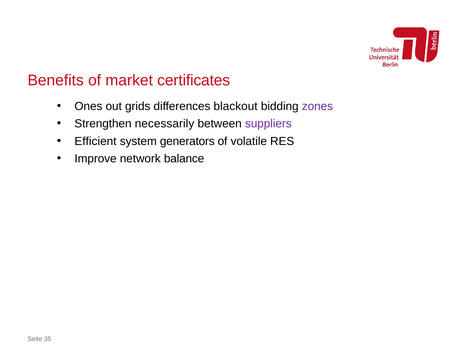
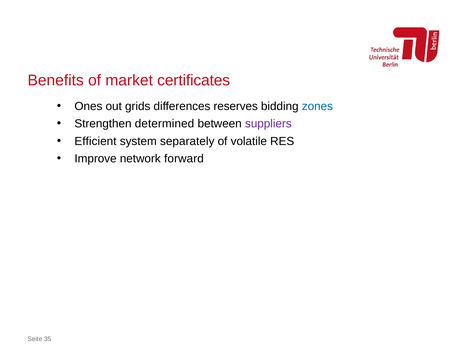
blackout: blackout -> reserves (236, 106)
zones colour: purple -> blue (317, 106)
necessarily: necessarily -> determined (165, 124)
generators: generators -> separately (187, 141)
balance: balance -> forward (184, 159)
